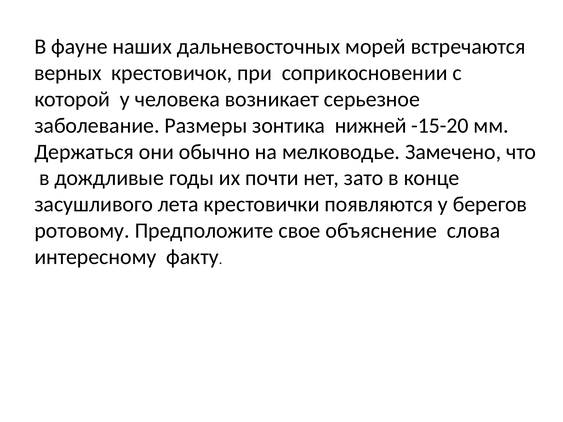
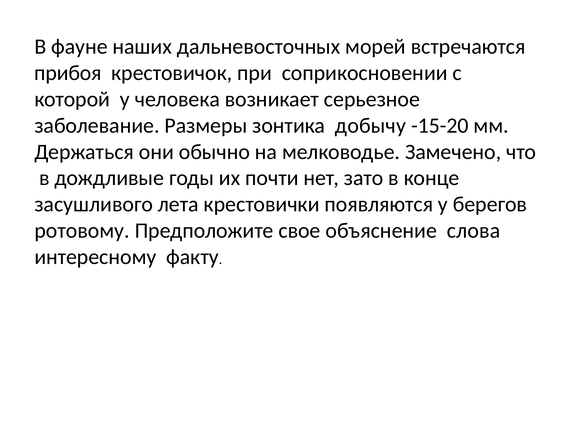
верных: верных -> прибоя (68, 73)
нижней: нижней -> добычу (370, 126)
